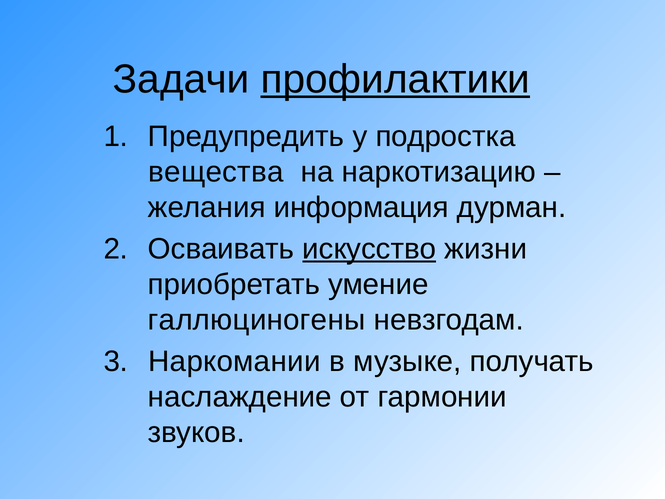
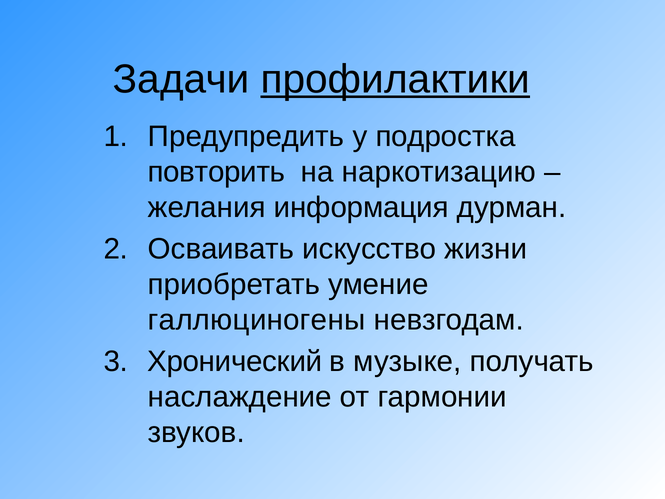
вещества: вещества -> повторить (216, 172)
искусство underline: present -> none (369, 249)
Наркомании: Наркомании -> Хронический (235, 361)
